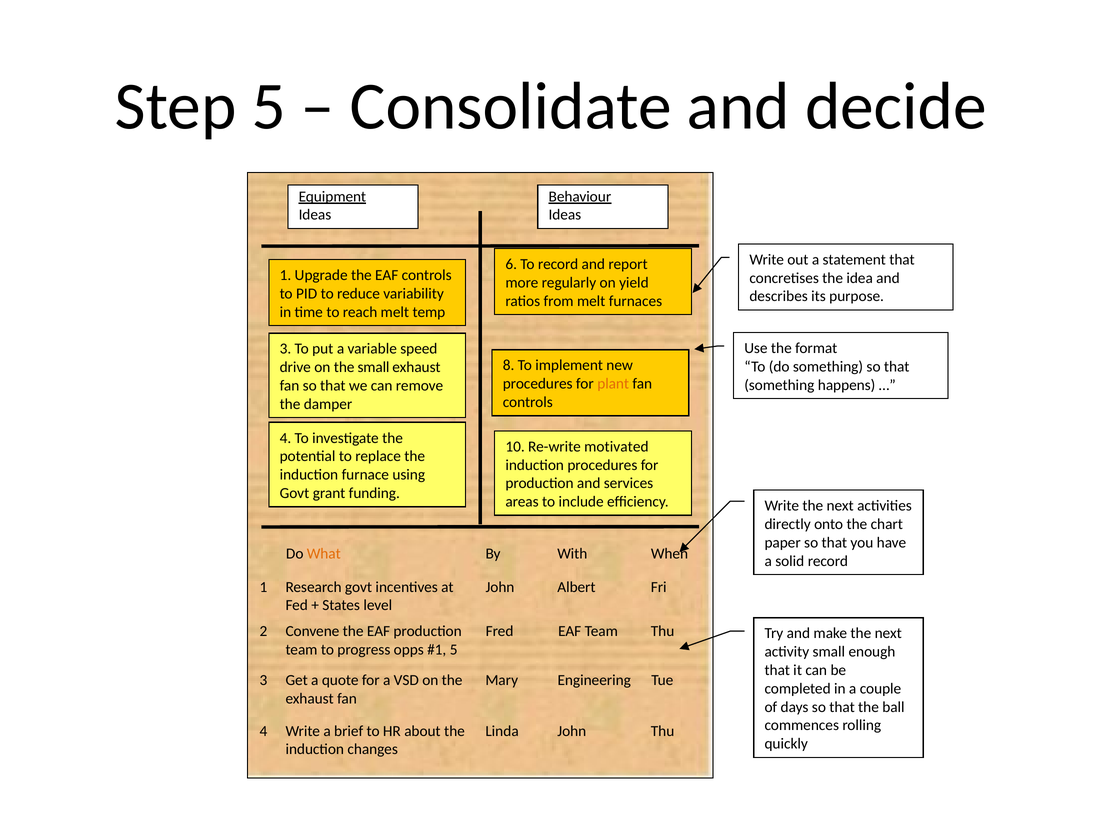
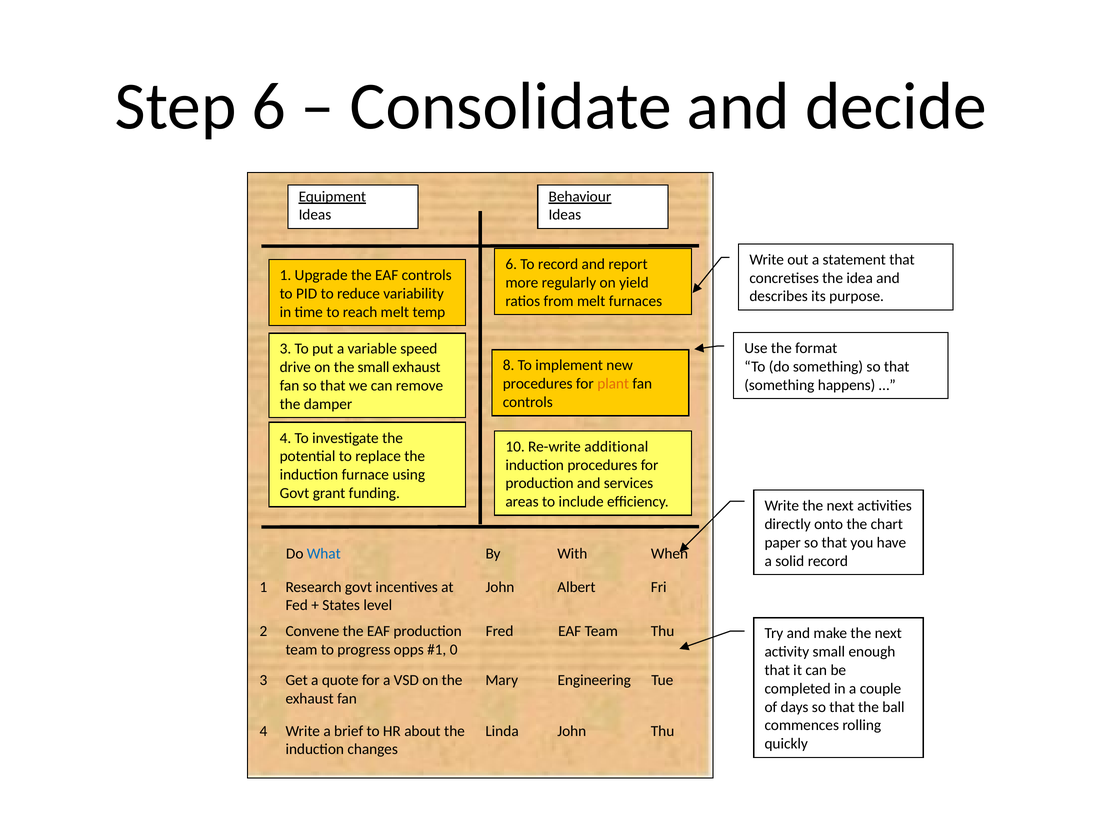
Step 5: 5 -> 6 (269, 107)
motivated: motivated -> additional (616, 447)
What colour: orange -> blue (324, 554)
5: 5 -> 0 (454, 650)
